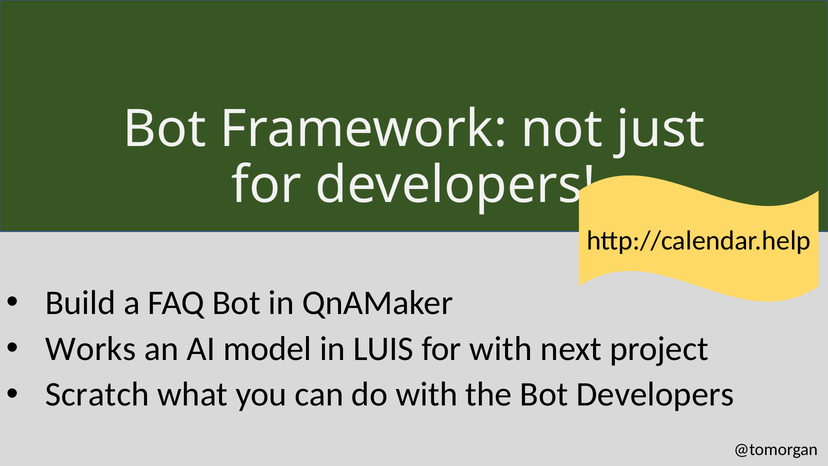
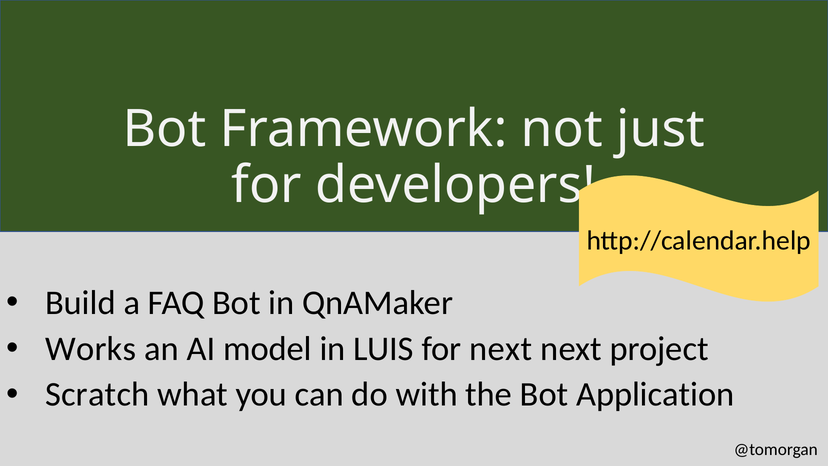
for with: with -> next (501, 348)
Bot Developers: Developers -> Application (655, 394)
